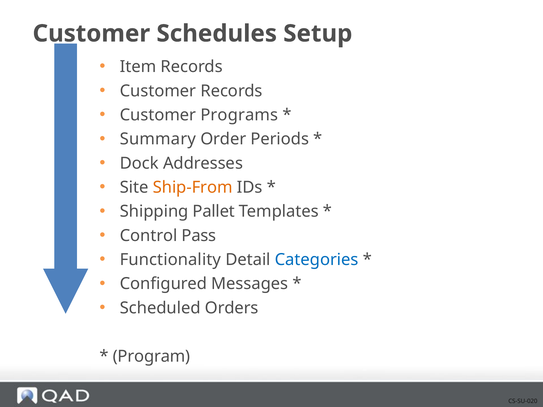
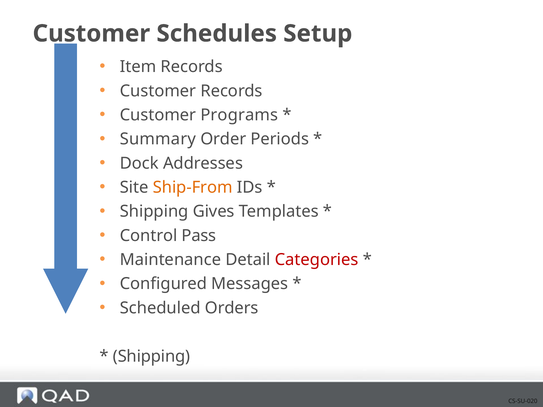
Pallet: Pallet -> Gives (214, 212)
Functionality: Functionality -> Maintenance (170, 260)
Categories colour: blue -> red (317, 260)
Program: Program -> Shipping (152, 356)
